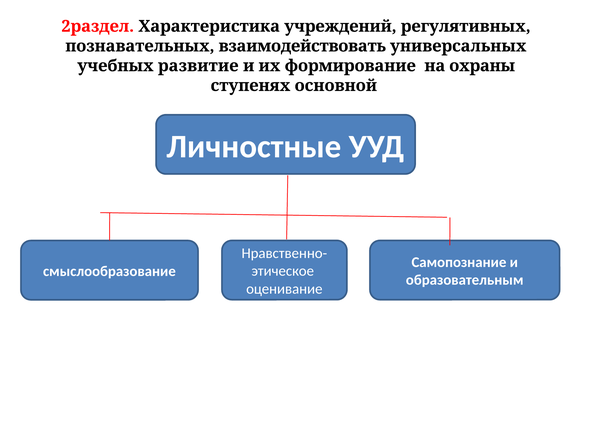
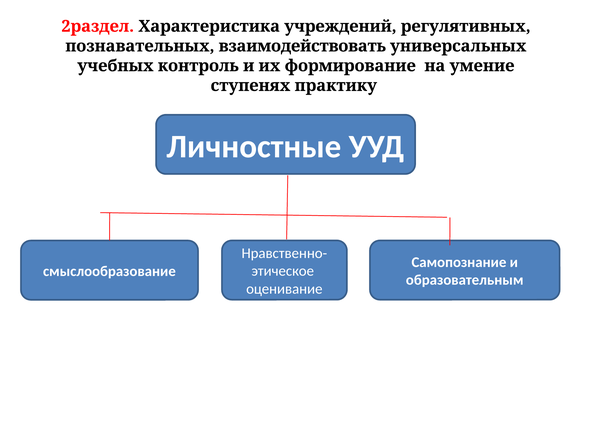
развитие: развитие -> контроль (198, 66)
охраны: охраны -> умение (482, 66)
основной: основной -> практику (336, 86)
